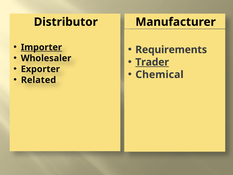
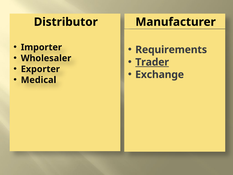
Importer underline: present -> none (41, 47)
Chemical: Chemical -> Exchange (160, 74)
Related: Related -> Medical (39, 80)
